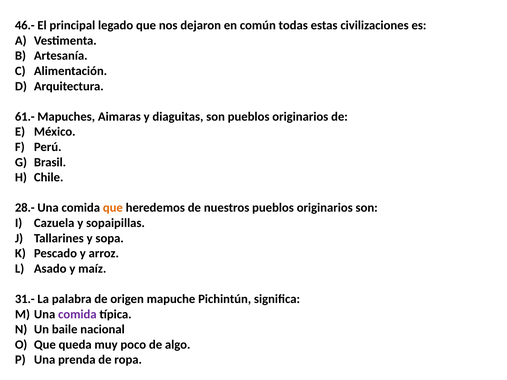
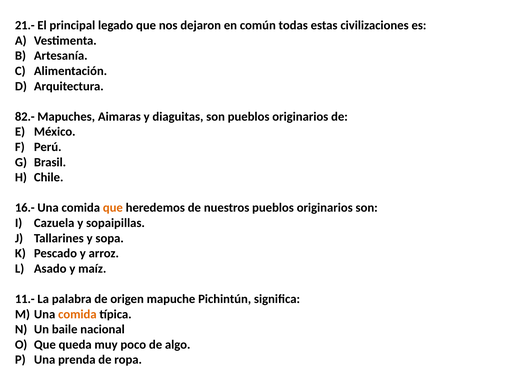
46.-: 46.- -> 21.- (25, 25)
61.-: 61.- -> 82.- (25, 117)
28.-: 28.- -> 16.- (25, 208)
31.-: 31.- -> 11.- (25, 299)
comida colour: purple -> orange (77, 314)
